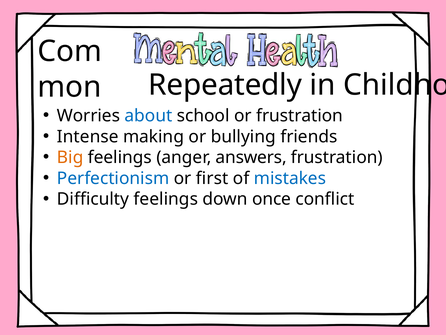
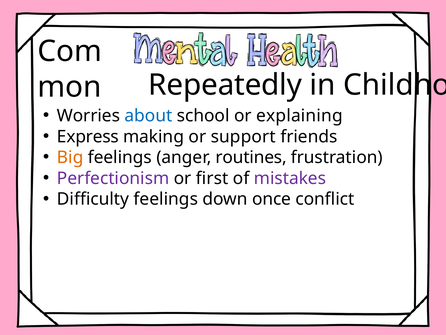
or frustration: frustration -> explaining (299, 116)
Intense: Intense -> Express (88, 136)
bullying: bullying -> support (243, 136)
answers: answers -> routines (251, 157)
Perfectionism colour: blue -> purple (113, 178)
mistakes colour: blue -> purple (290, 178)
